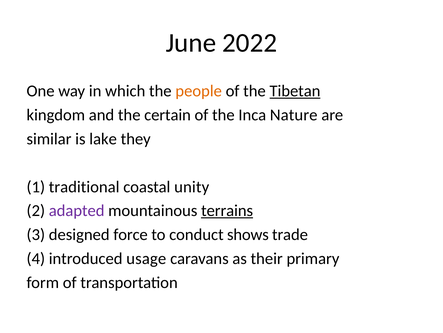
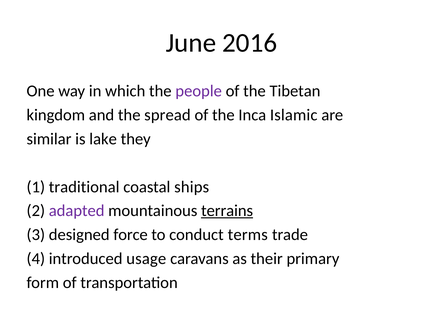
2022: 2022 -> 2016 (250, 43)
people colour: orange -> purple (199, 91)
Tibetan underline: present -> none (295, 91)
certain: certain -> spread (167, 115)
Nature: Nature -> Islamic (294, 115)
unity: unity -> ships (192, 186)
shows: shows -> terms (248, 234)
